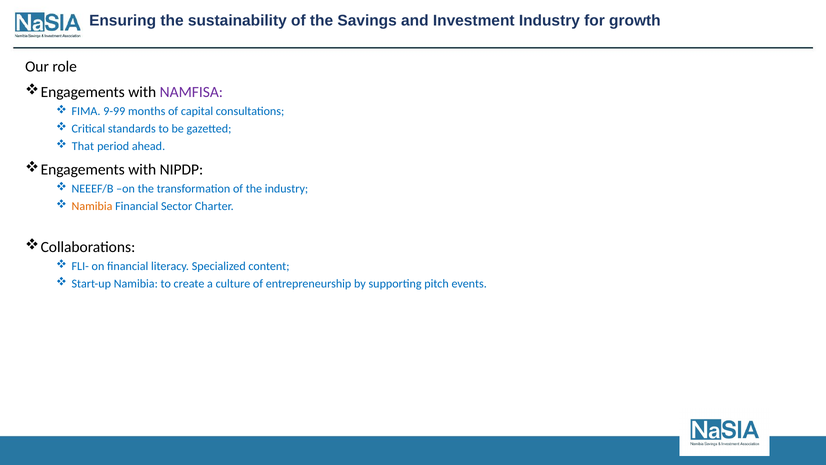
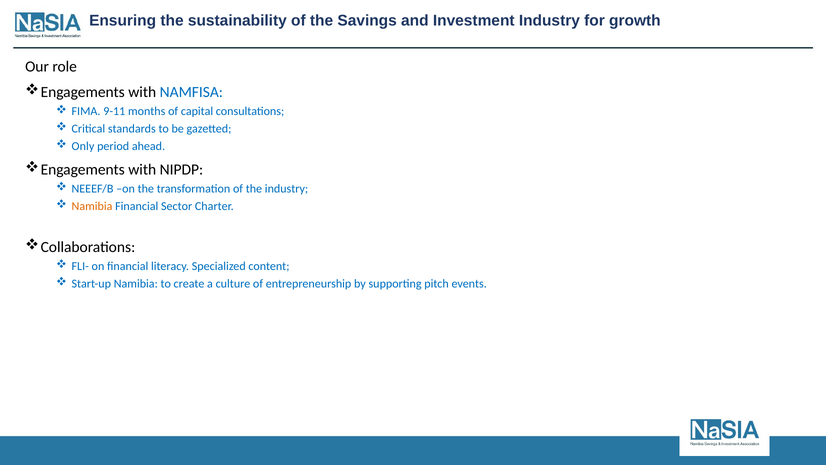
NAMFISA colour: purple -> blue (191, 92)
9-99: 9-99 -> 9-11 (114, 111)
That: That -> Only (83, 146)
